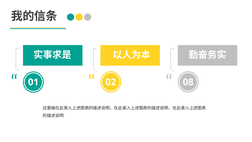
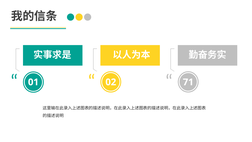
08: 08 -> 71 (188, 82)
